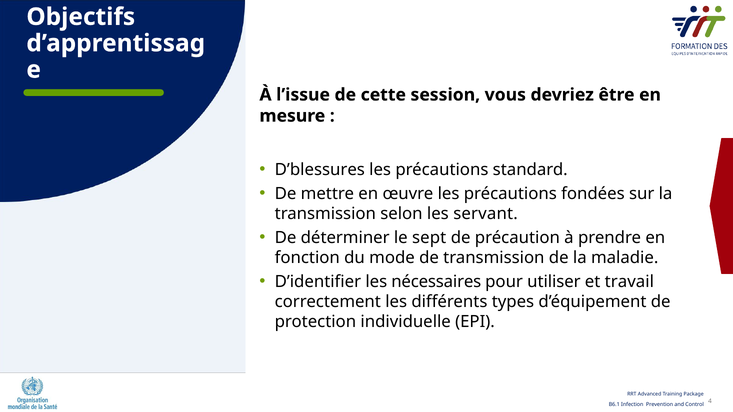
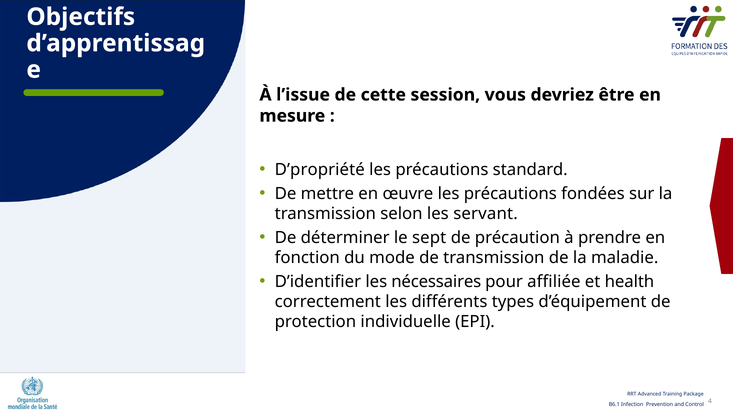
D’blessures: D’blessures -> D’propriété (320, 170)
utiliser: utiliser -> affiliée (554, 282)
travail: travail -> health (629, 282)
